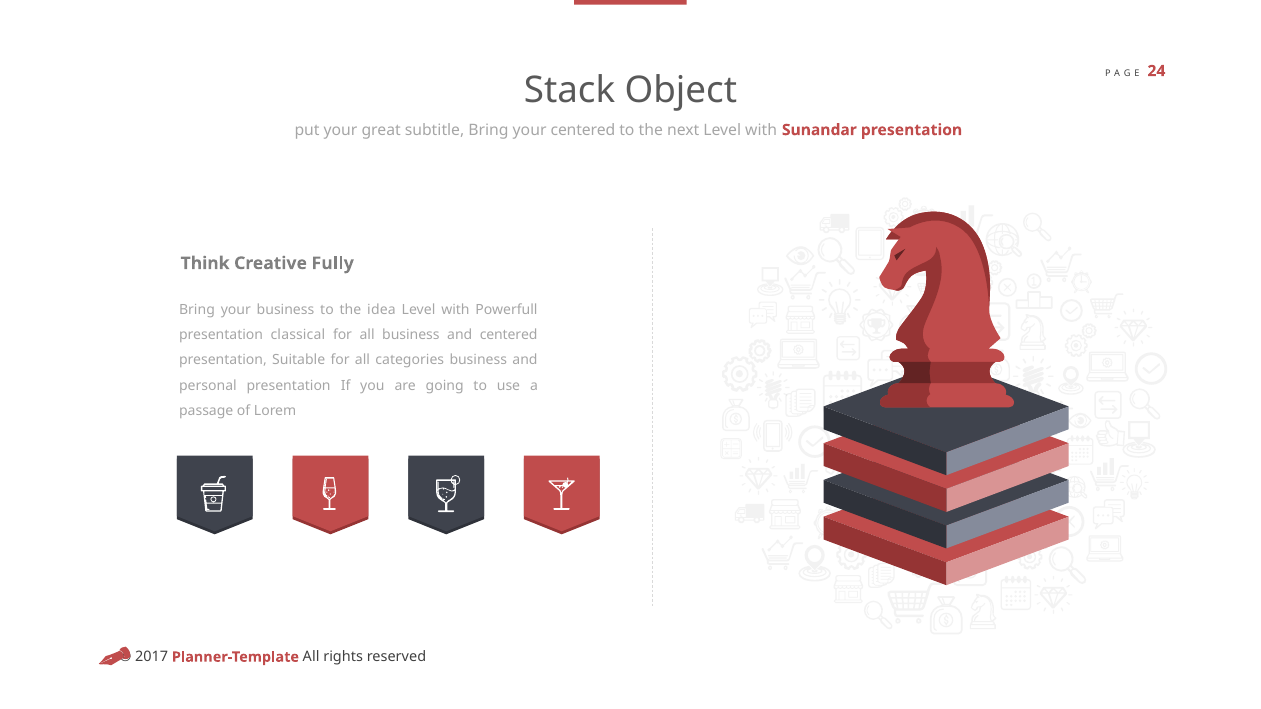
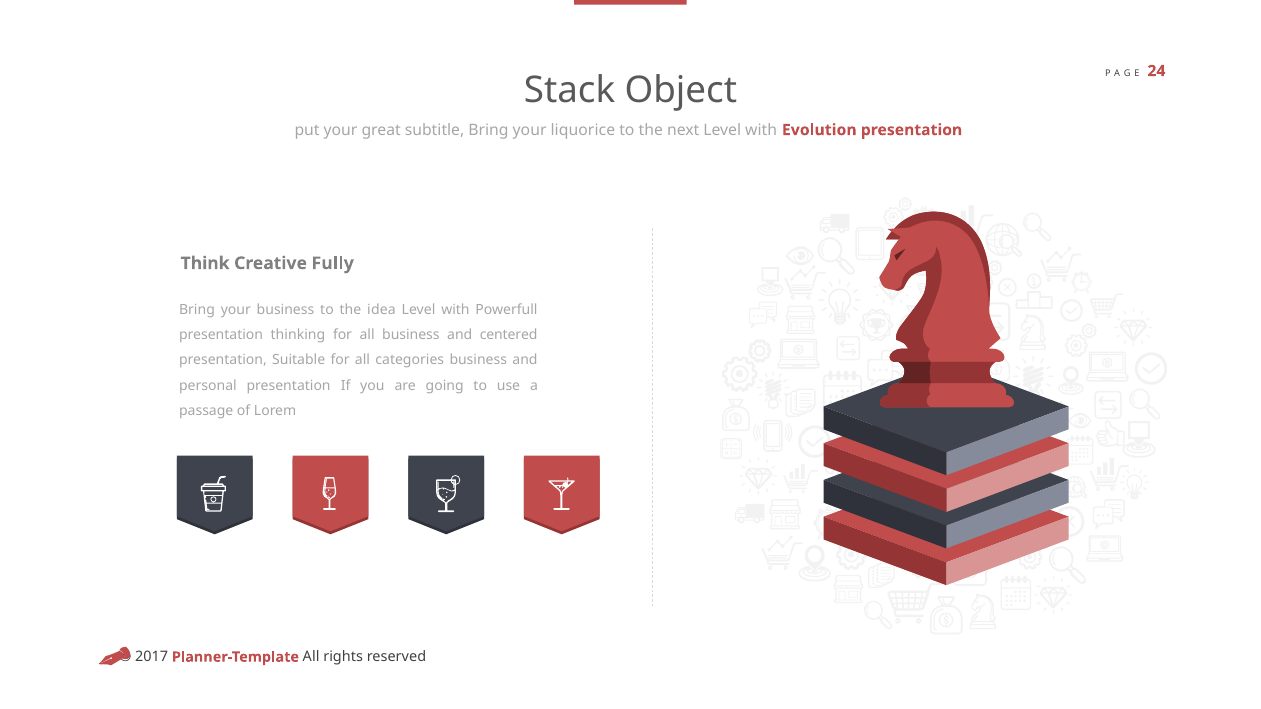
your centered: centered -> liquorice (583, 130)
Sunandar: Sunandar -> Evolution (819, 130)
classical: classical -> thinking (298, 335)
